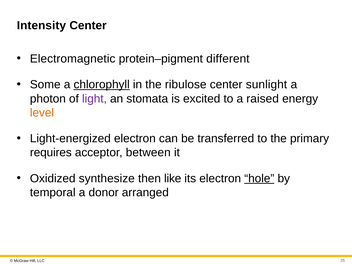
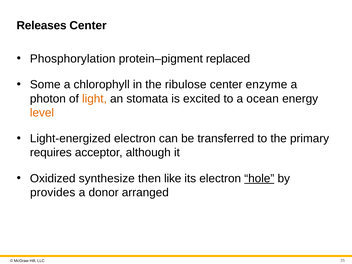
Intensity: Intensity -> Releases (42, 26)
Electromagnetic: Electromagnetic -> Phosphorylation (73, 59)
different: different -> replaced (228, 59)
chlorophyll underline: present -> none (102, 85)
sunlight: sunlight -> enzyme (266, 85)
light colour: purple -> orange (94, 99)
raised: raised -> ocean (263, 99)
between: between -> although (148, 153)
temporal: temporal -> provides (53, 192)
